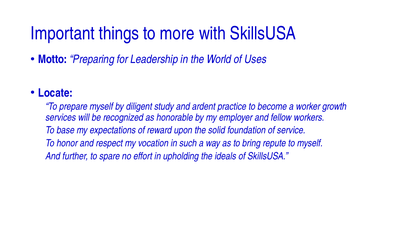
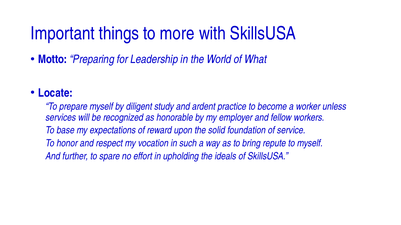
Uses: Uses -> What (256, 60)
growth: growth -> unless (334, 107)
